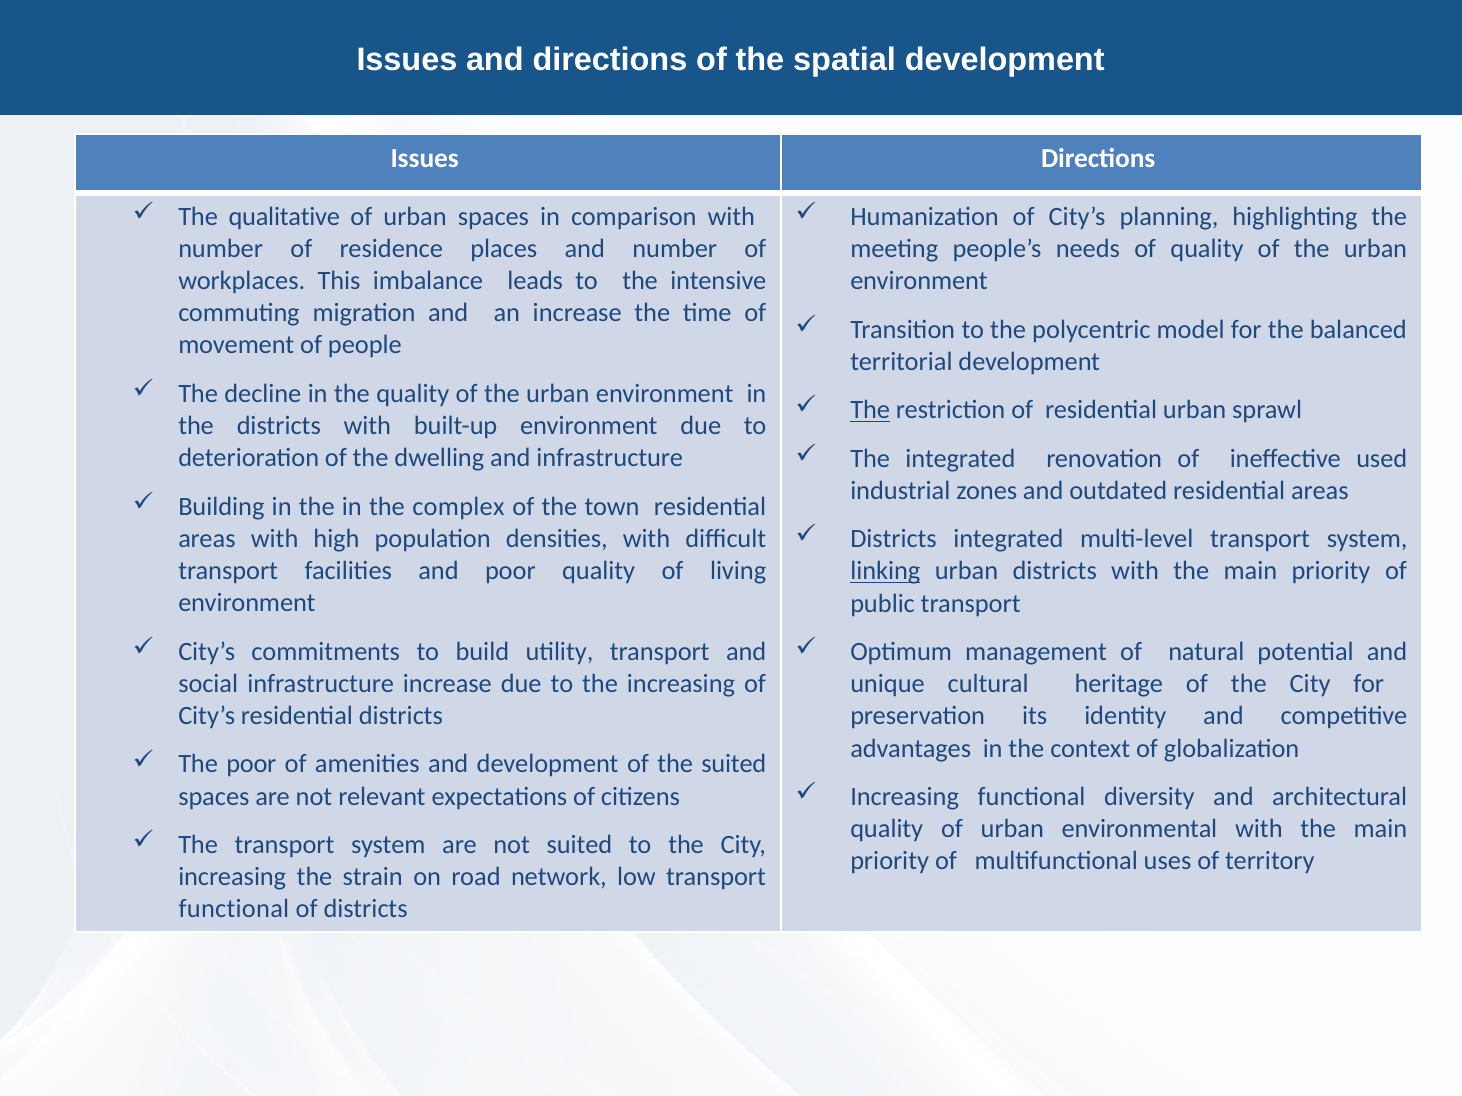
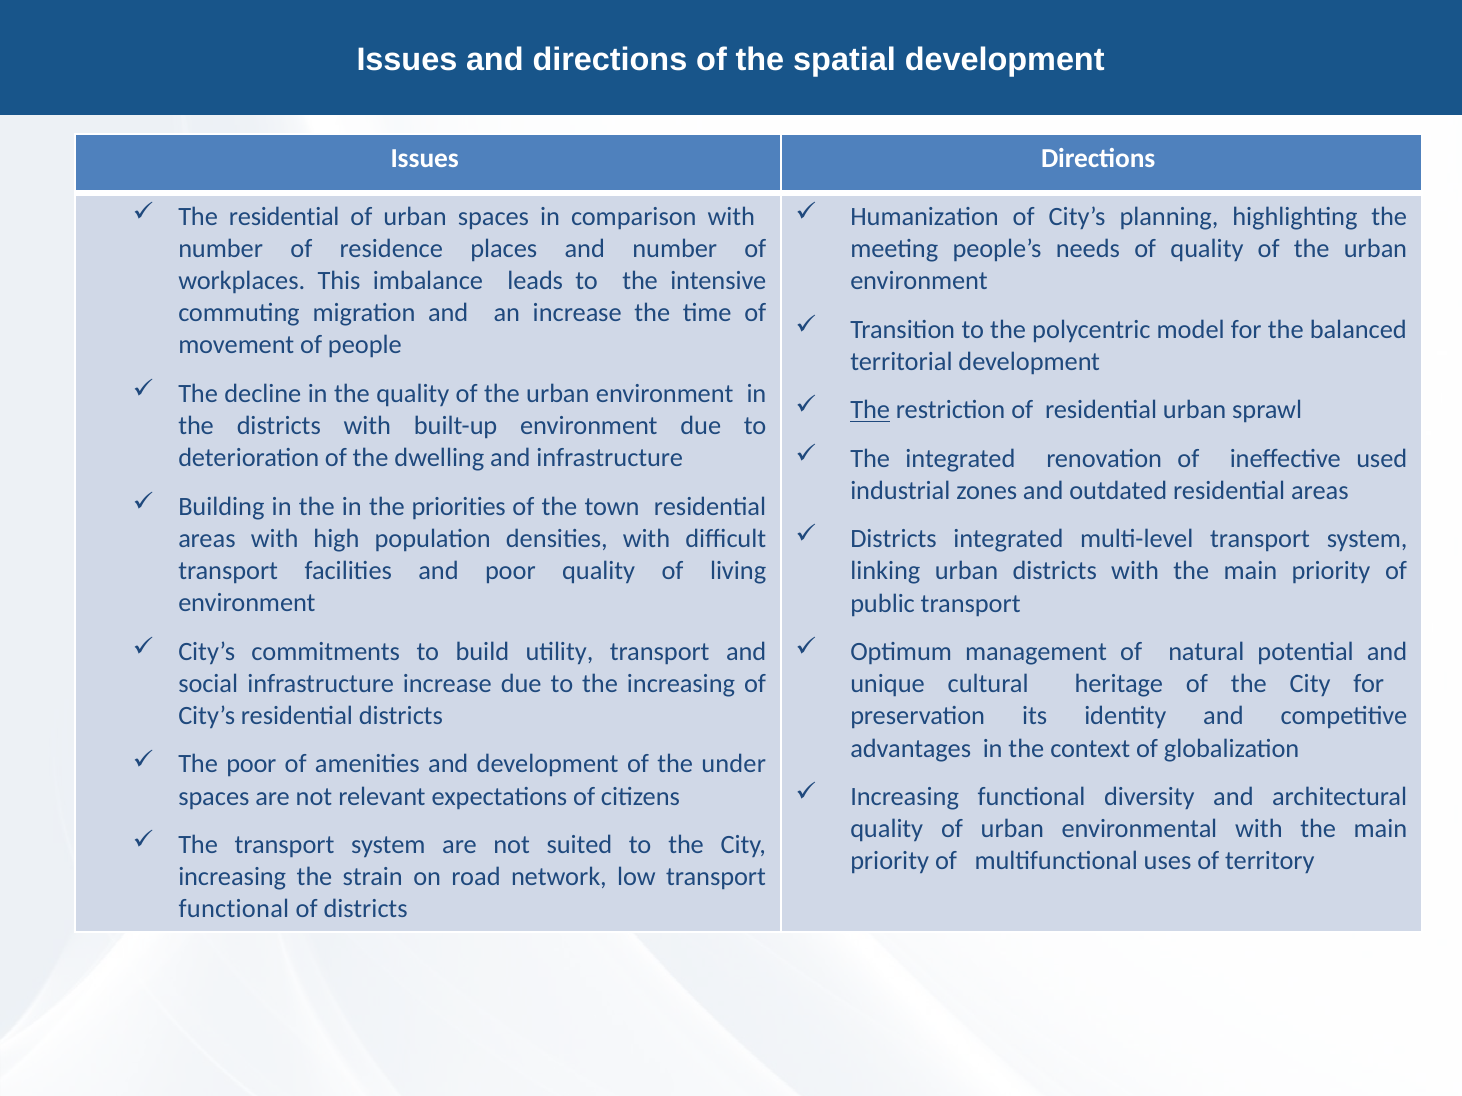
The qualitative: qualitative -> residential (284, 217)
complex: complex -> priorities (459, 507)
linking underline: present -> none (885, 571)
the suited: suited -> under (734, 765)
